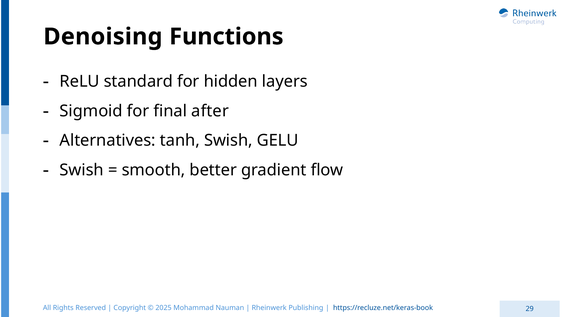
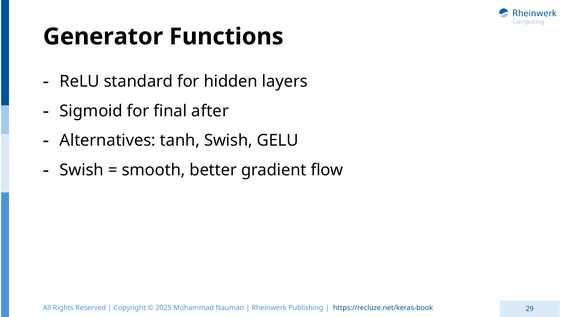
Denoising: Denoising -> Generator (103, 37)
